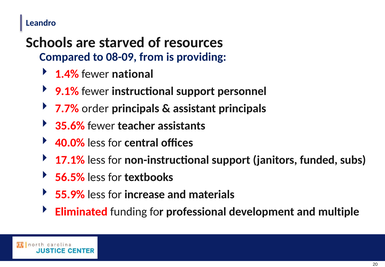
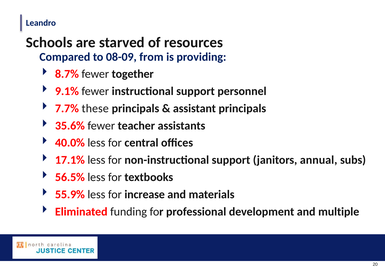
1.4%: 1.4% -> 8.7% (67, 74)
national: national -> together (133, 74)
order: order -> these (95, 108)
funded: funded -> annual (319, 160)
